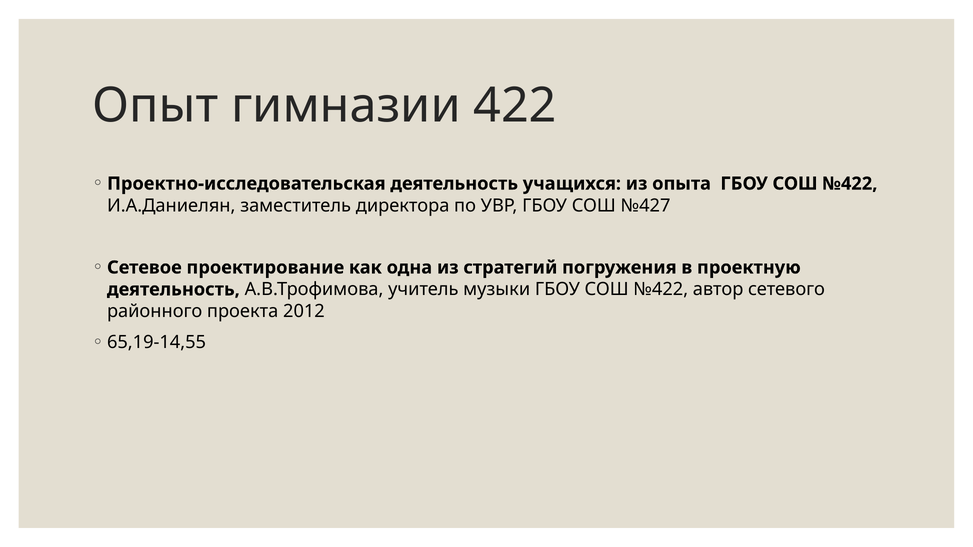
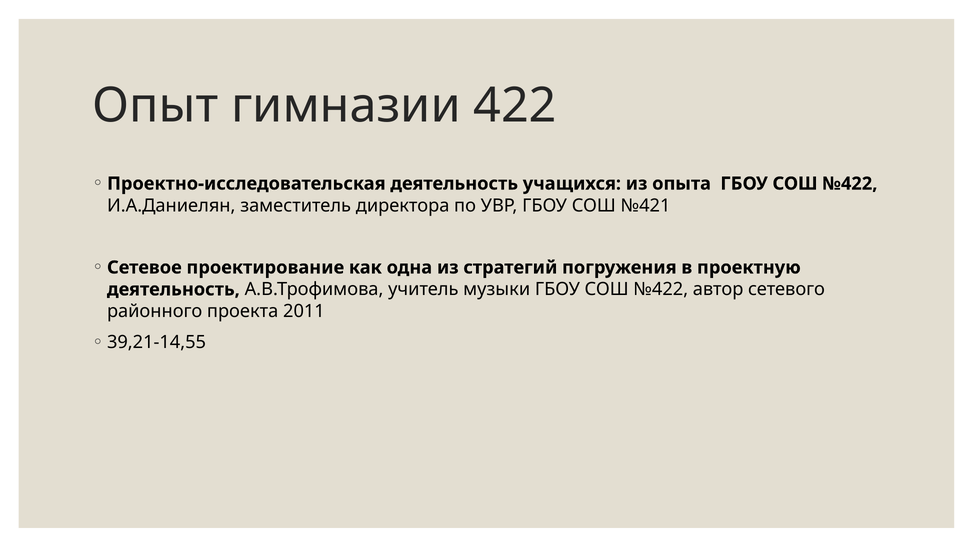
№427: №427 -> №421 (645, 206)
2012: 2012 -> 2011 (304, 311)
65,19-14,55: 65,19-14,55 -> 39,21-14,55 (157, 342)
